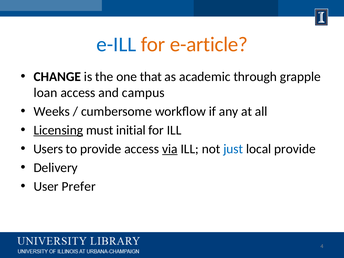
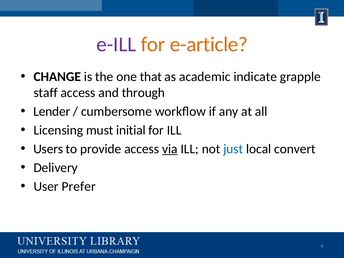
e-ILL colour: blue -> purple (116, 44)
through: through -> indicate (255, 77)
loan: loan -> staff (46, 93)
campus: campus -> through (143, 93)
Weeks: Weeks -> Lender (52, 111)
Licensing underline: present -> none (58, 130)
local provide: provide -> convert (295, 149)
